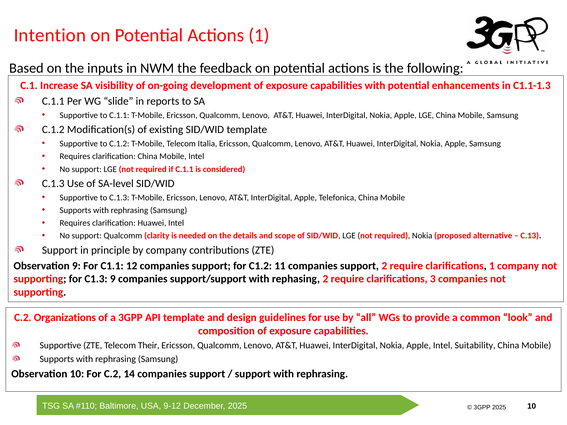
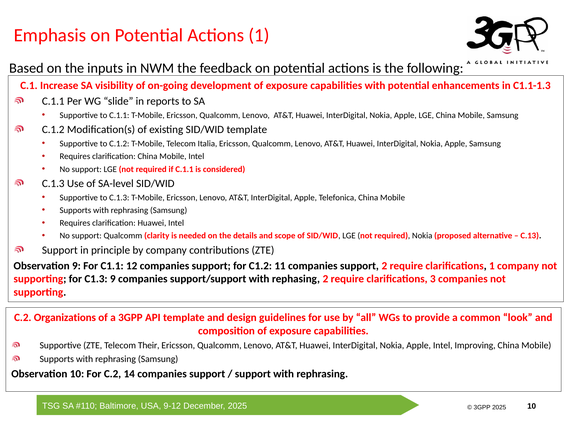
Intention: Intention -> Emphasis (50, 35)
Suitability: Suitability -> Improving (475, 346)
